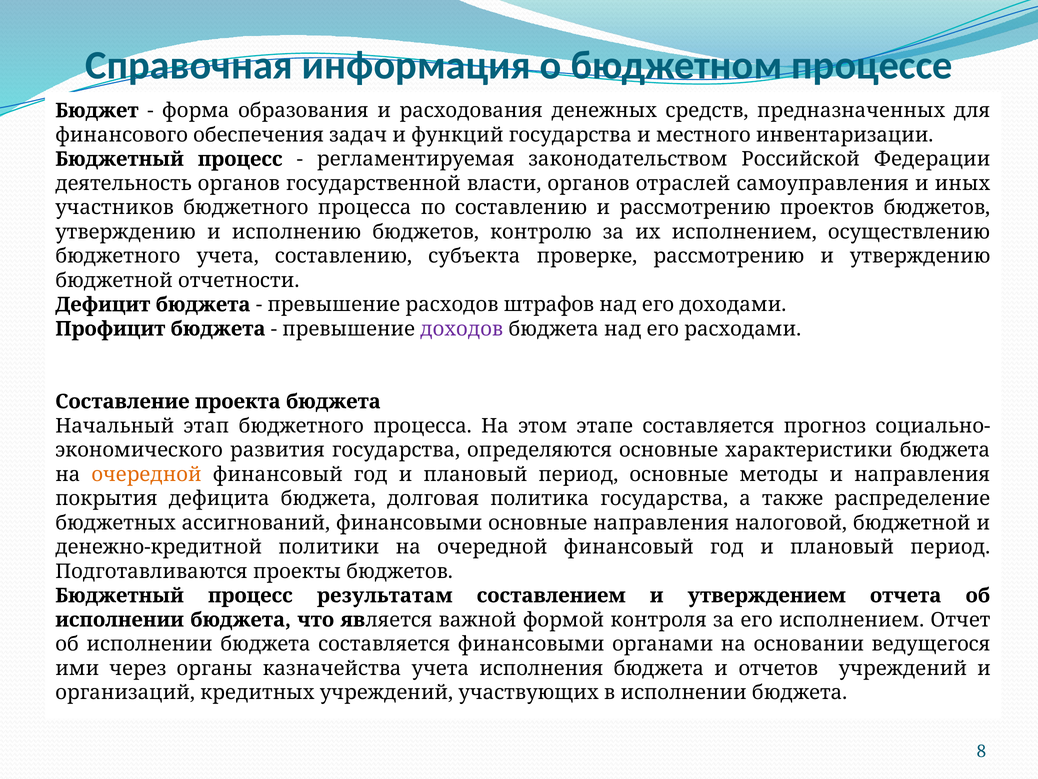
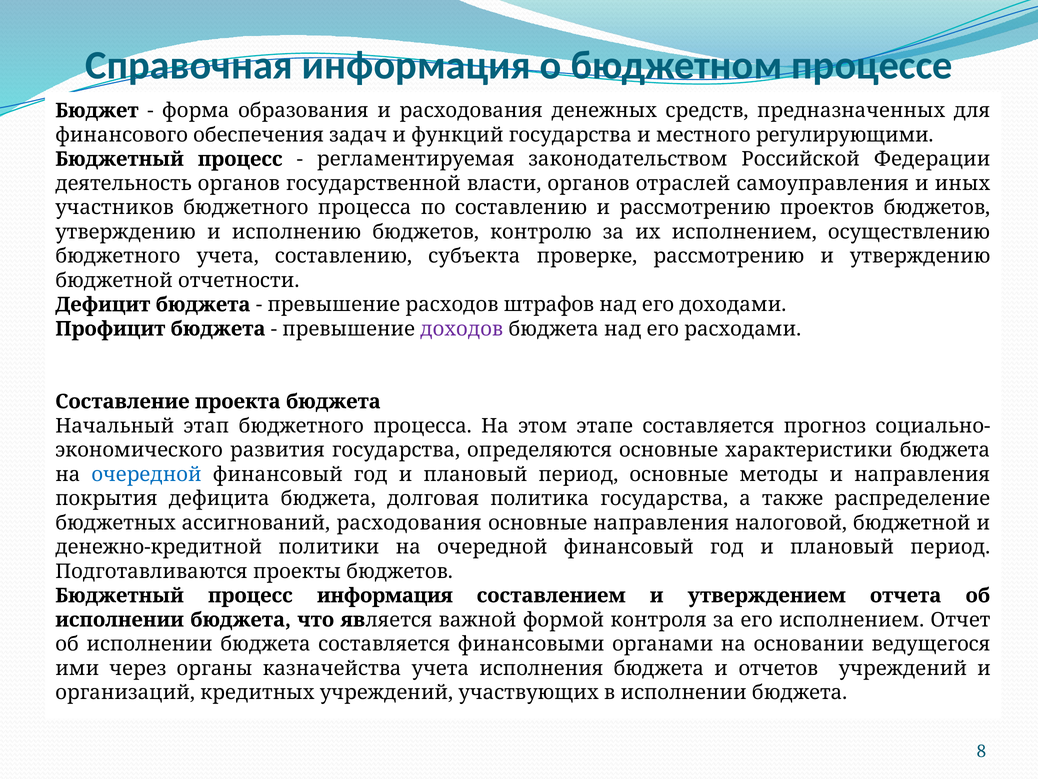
инвентаризации: инвентаризации -> регулирующими (845, 135)
очередной colour: orange -> blue (146, 474)
ассигнований финансовыми: финансовыми -> расходования (409, 523)
процесс результатам: результатам -> информация (385, 595)
